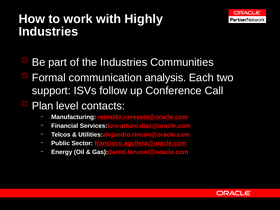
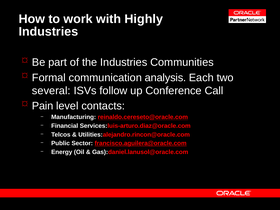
support: support -> several (51, 91)
Plan: Plan -> Pain (43, 106)
